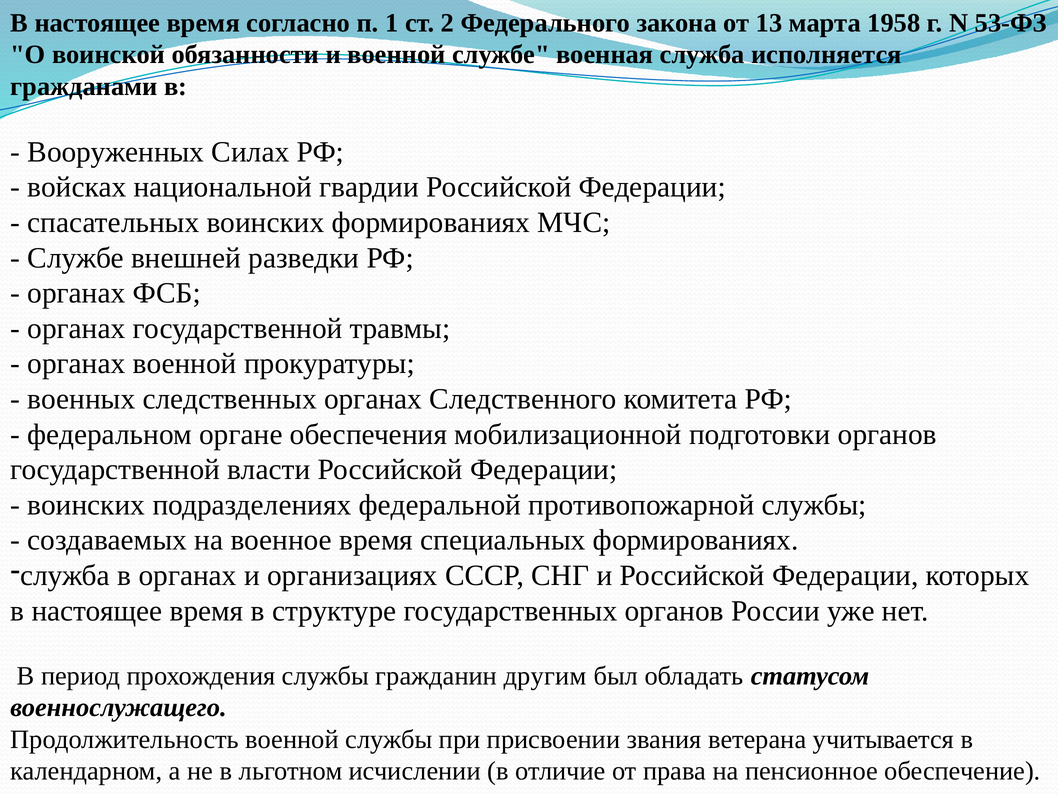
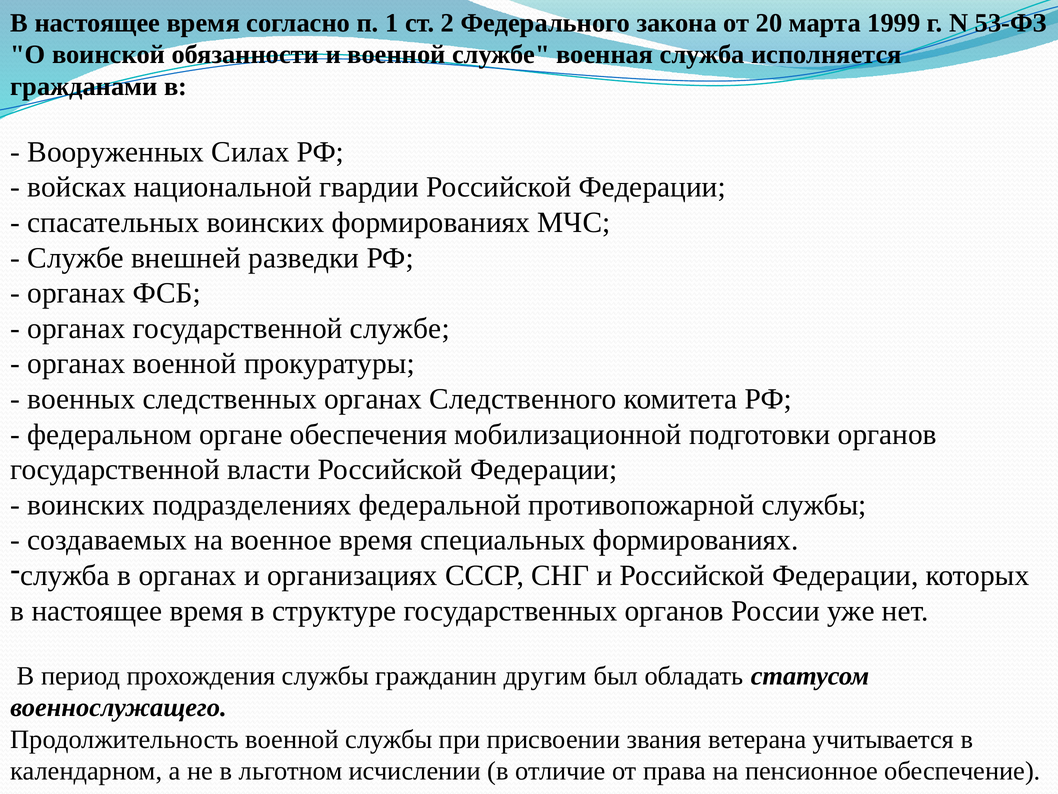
13: 13 -> 20 (769, 23)
1958: 1958 -> 1999 (894, 23)
государственной травмы: травмы -> службе (400, 328)
